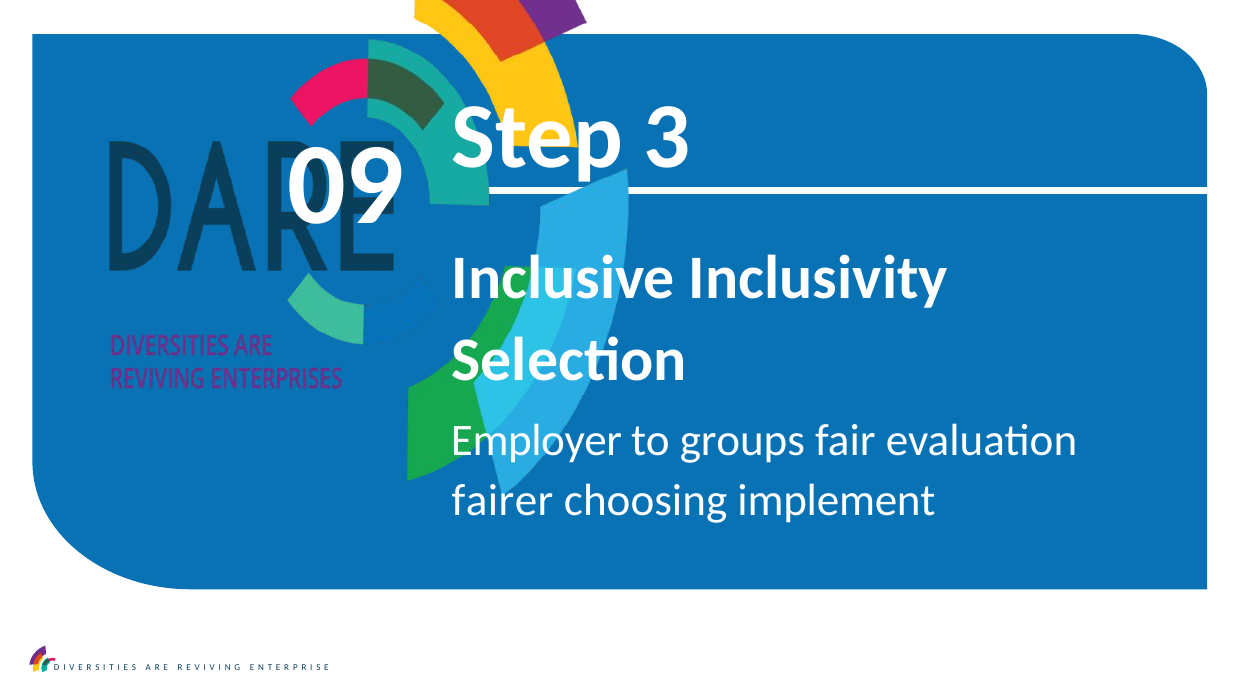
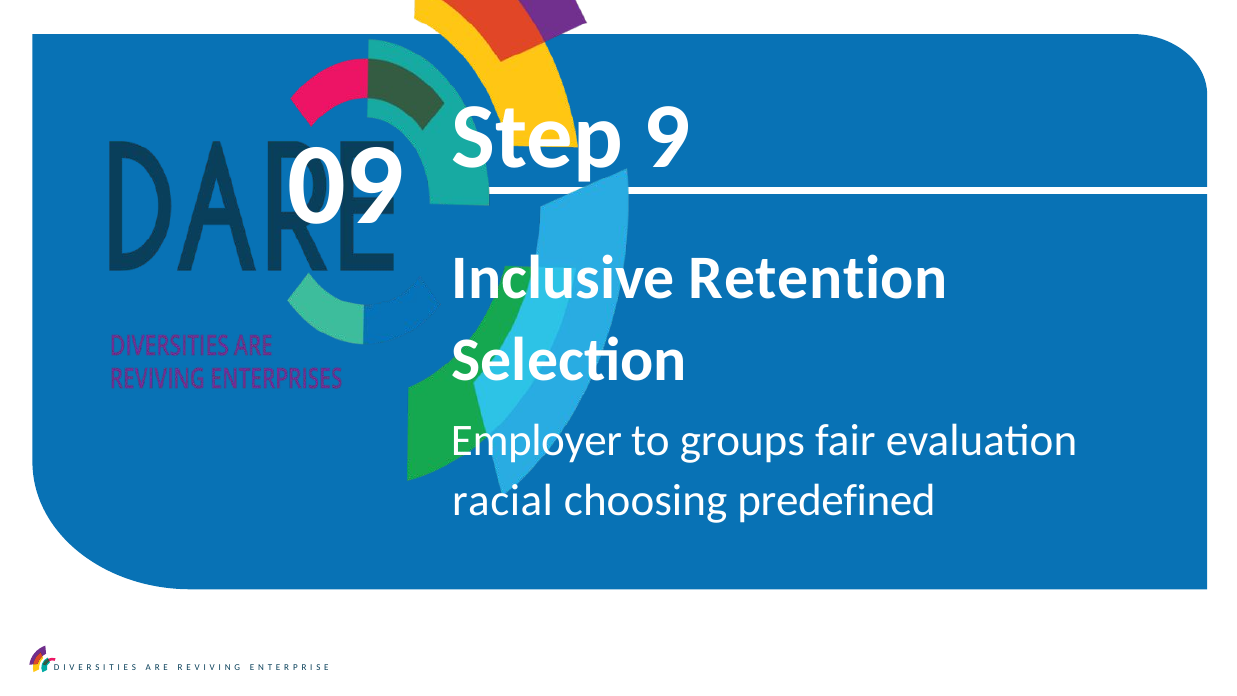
3: 3 -> 9 (667, 136)
Inclusivity: Inclusivity -> Retention (818, 278)
fairer: fairer -> racial (503, 500)
implement: implement -> predefined (837, 500)
